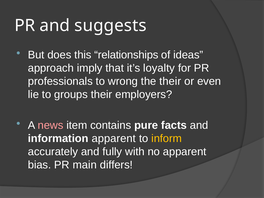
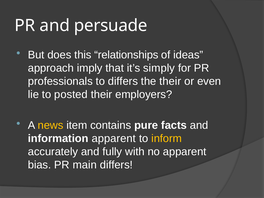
suggests: suggests -> persuade (111, 26)
loyalty: loyalty -> simply (159, 68)
to wrong: wrong -> differs (123, 81)
groups: groups -> posted (71, 94)
news colour: pink -> yellow (51, 125)
